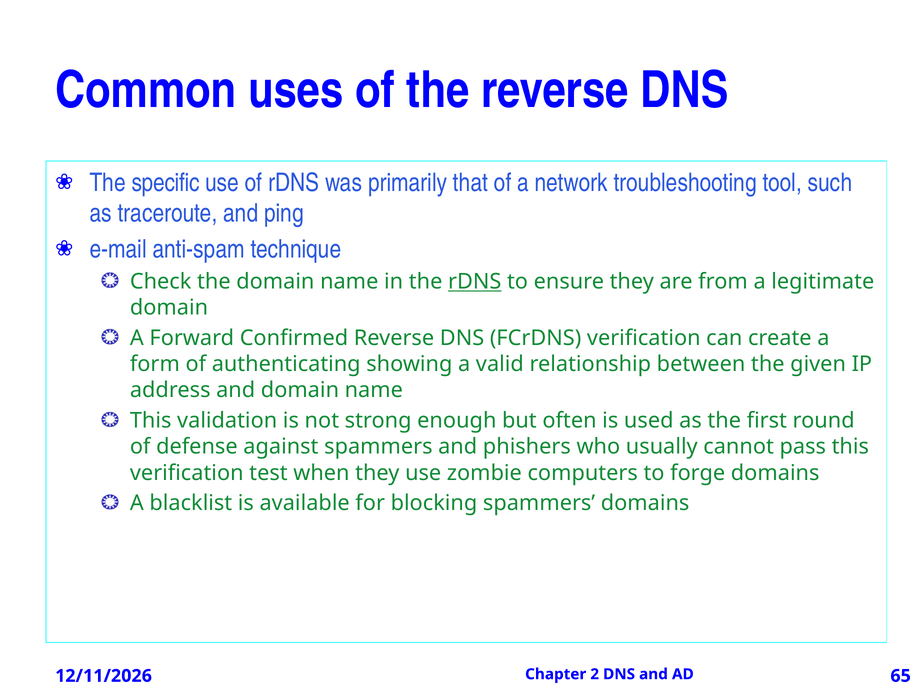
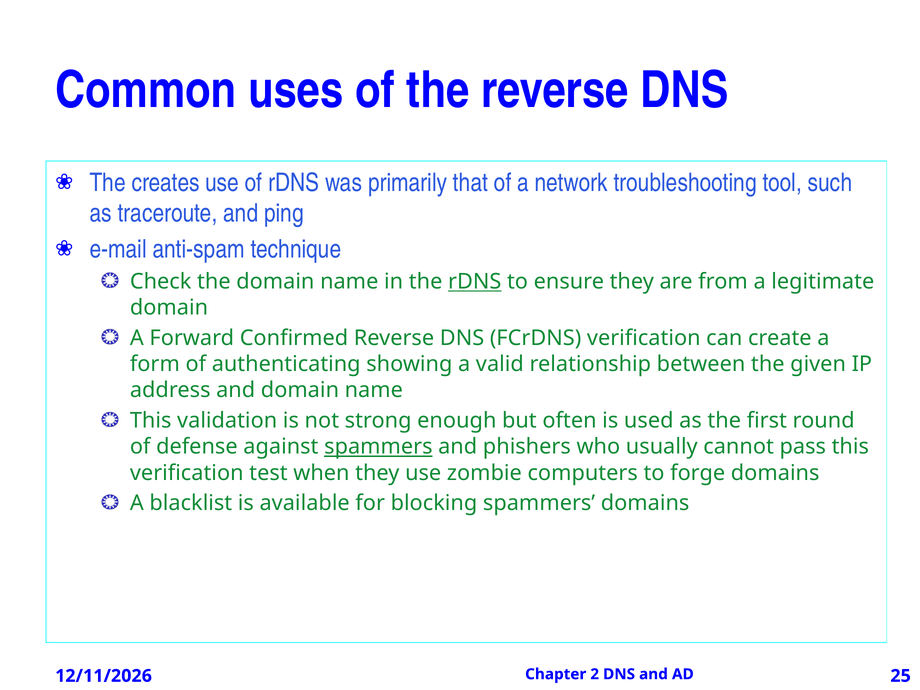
specific: specific -> creates (166, 183)
spammers underline: none -> present (378, 447)
65: 65 -> 25 (901, 676)
